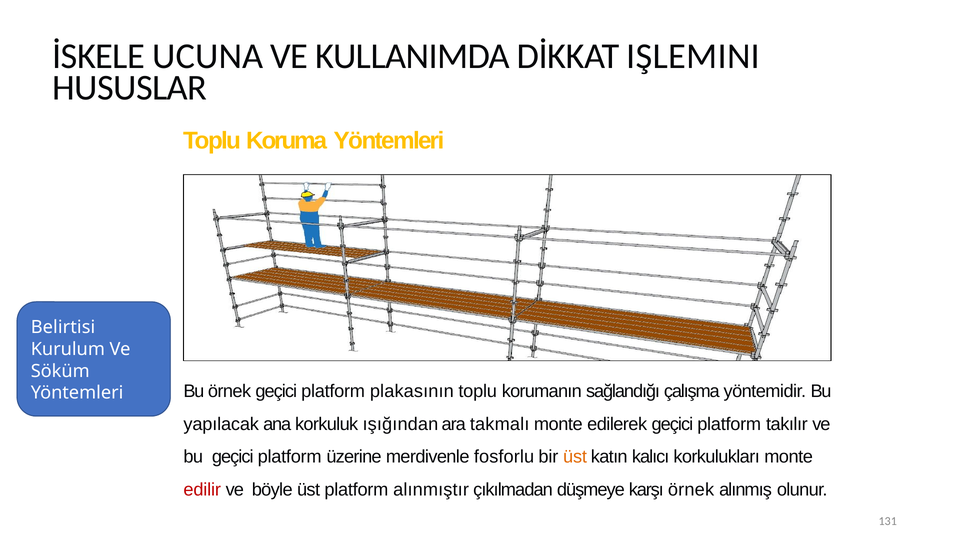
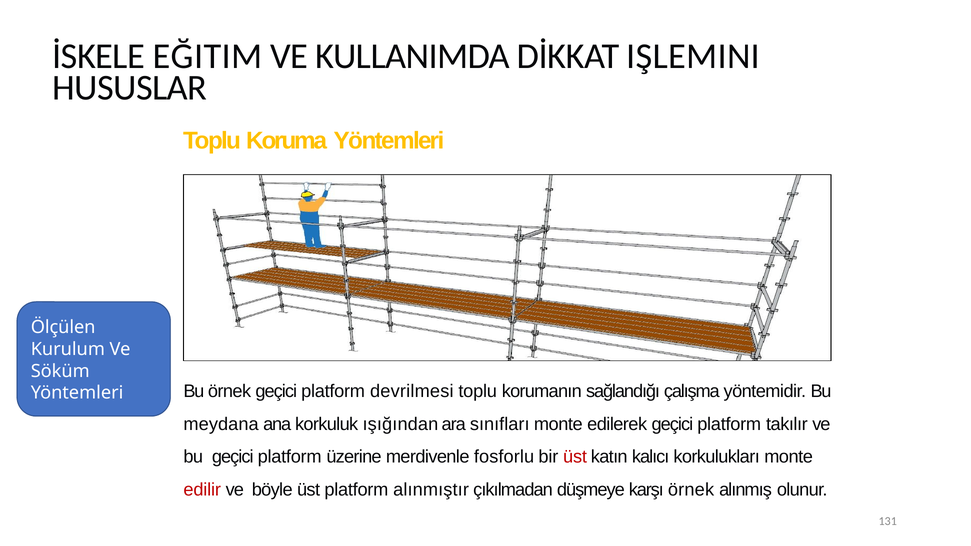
UCUNA: UCUNA -> EĞITIM (208, 56)
Belirtisi: Belirtisi -> Ölçülen (63, 328)
plakasının: plakasının -> devrilmesi (412, 391)
yapılacak: yapılacak -> meydana (221, 424)
takmalı: takmalı -> sınıfları (500, 424)
üst colour: orange -> red (575, 457)
